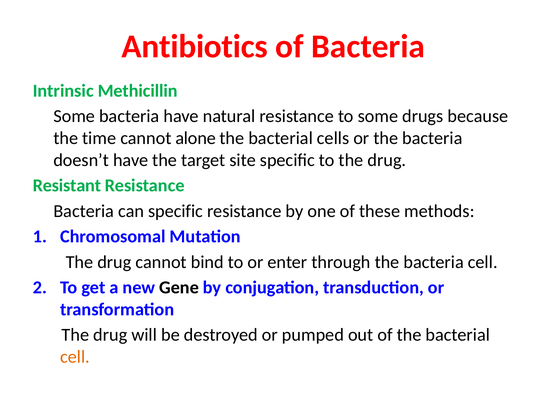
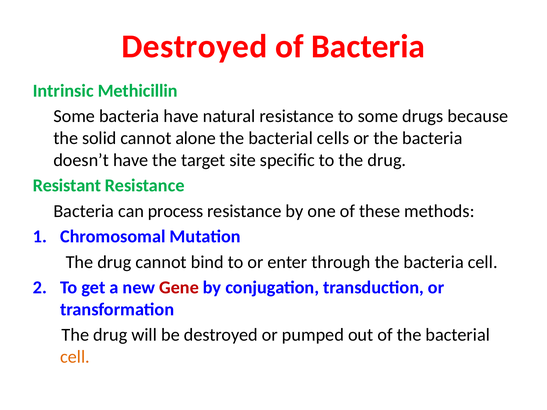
Antibiotics: Antibiotics -> Destroyed (194, 46)
time: time -> solid (99, 138)
can specific: specific -> process (176, 211)
Gene colour: black -> red (179, 288)
